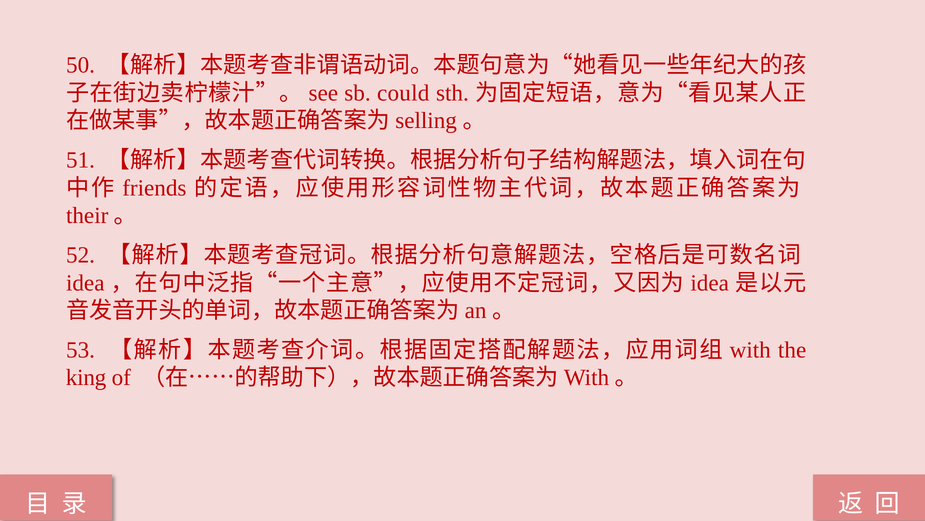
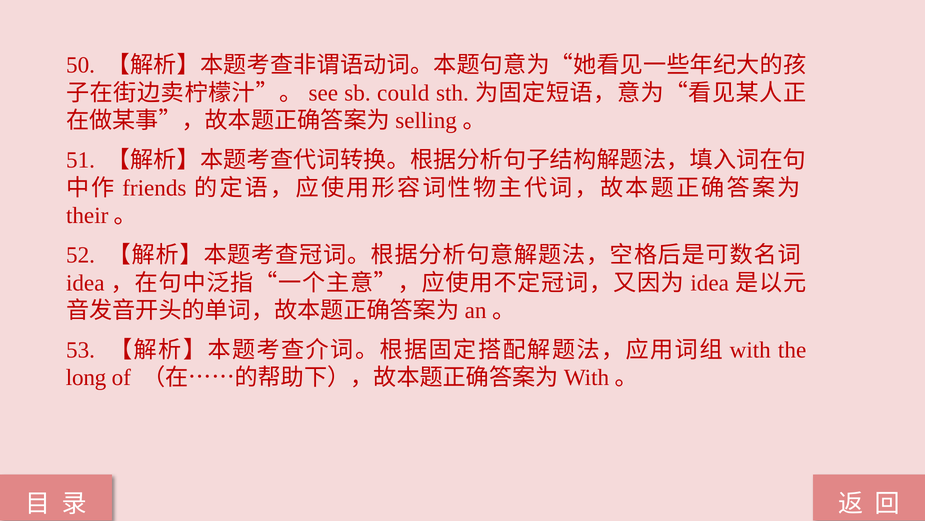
king: king -> long (86, 377)
